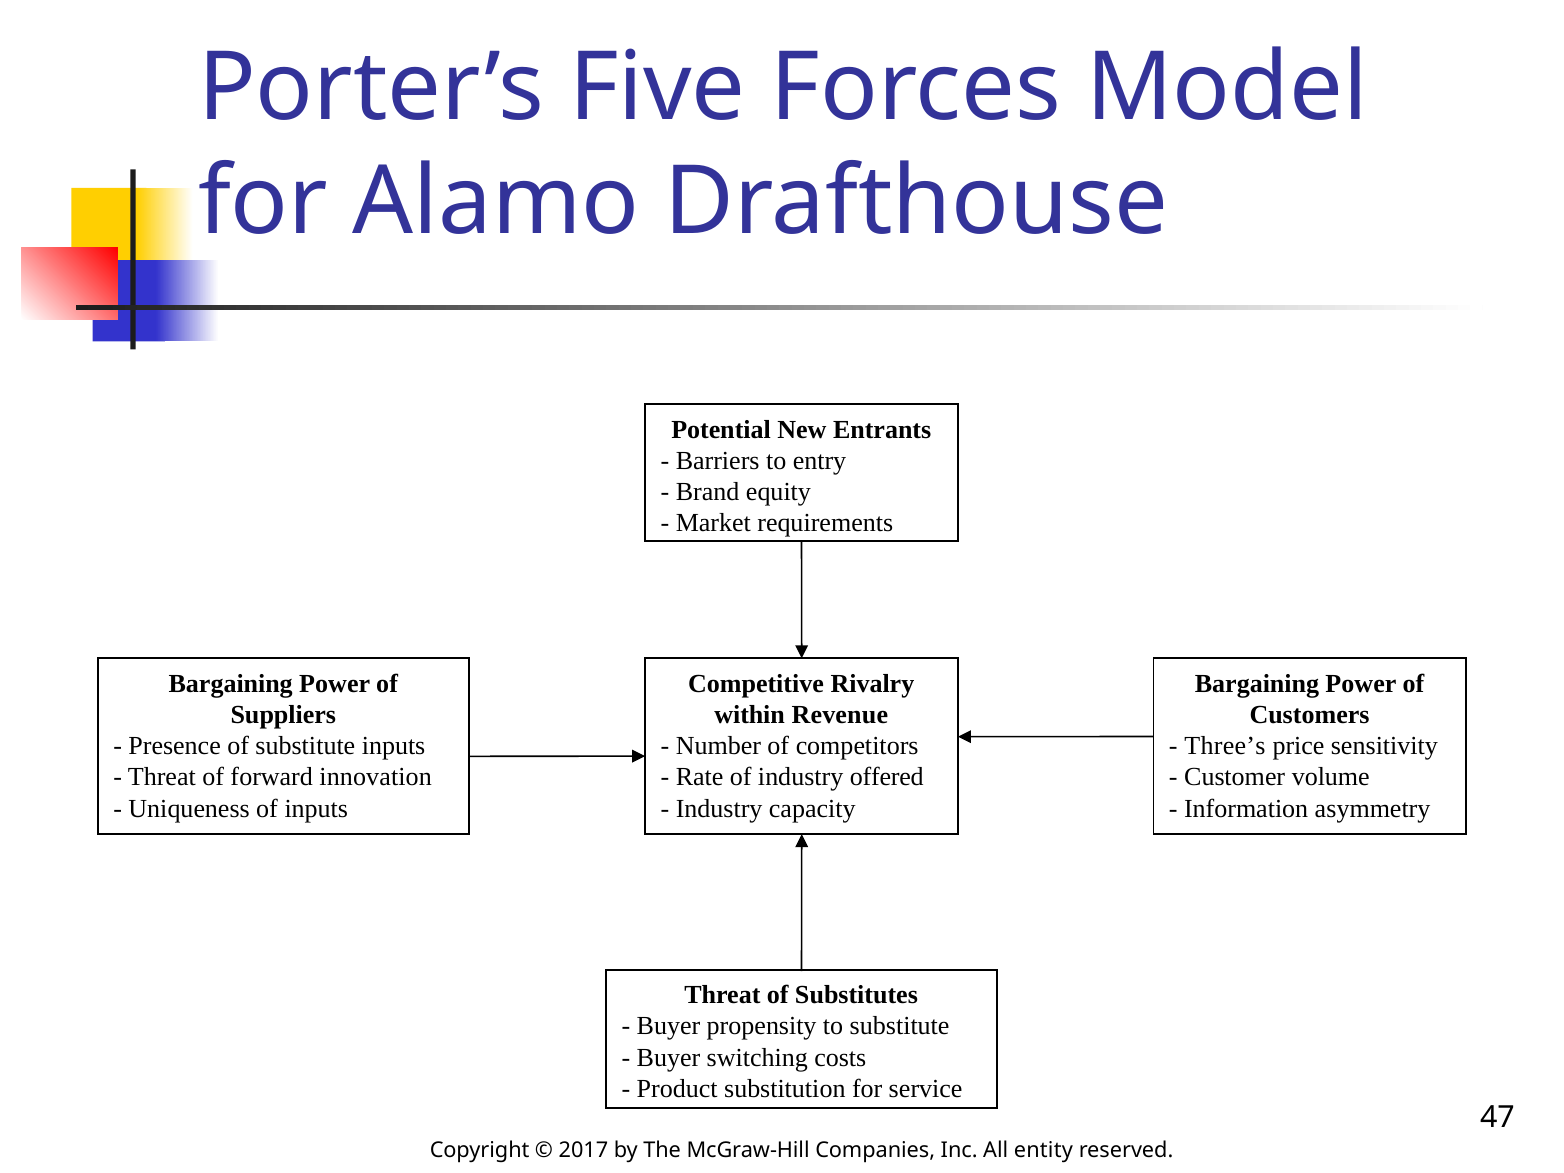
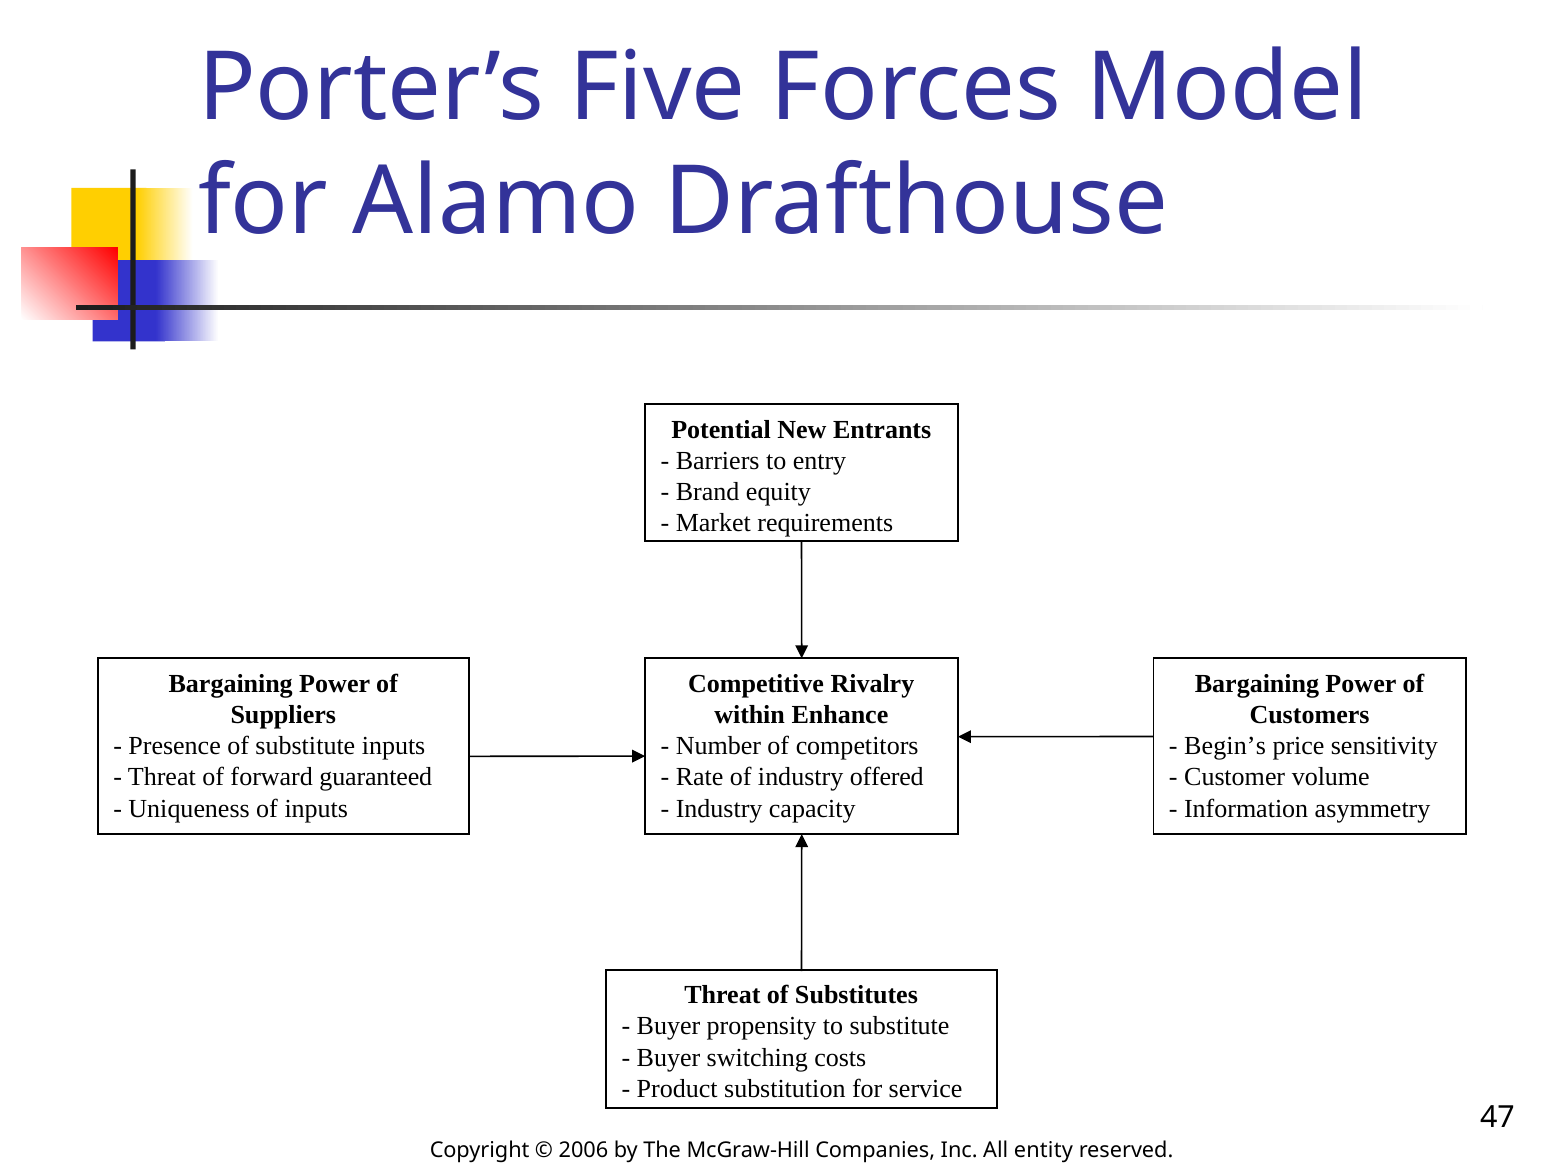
Revenue: Revenue -> Enhance (840, 715)
Three’s: Three’s -> Begin’s (1225, 746)
innovation: innovation -> guaranteed (376, 777)
2017: 2017 -> 2006 (583, 1150)
